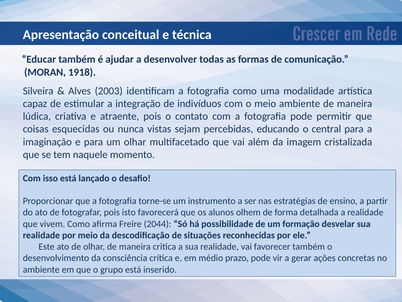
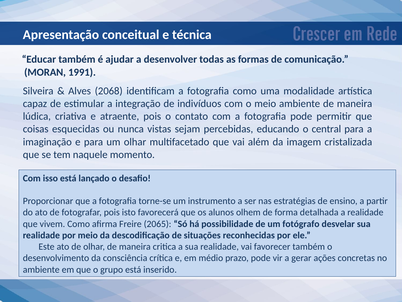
1918: 1918 -> 1991 (82, 72)
2003: 2003 -> 2068 (109, 91)
2044: 2044 -> 2065 (158, 224)
formação: formação -> fotógrafo (301, 224)
